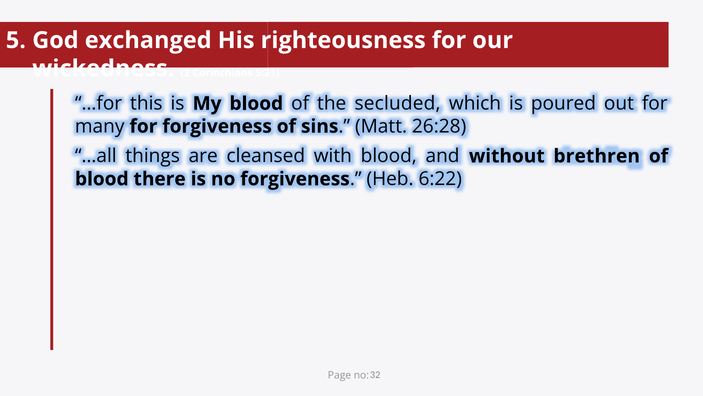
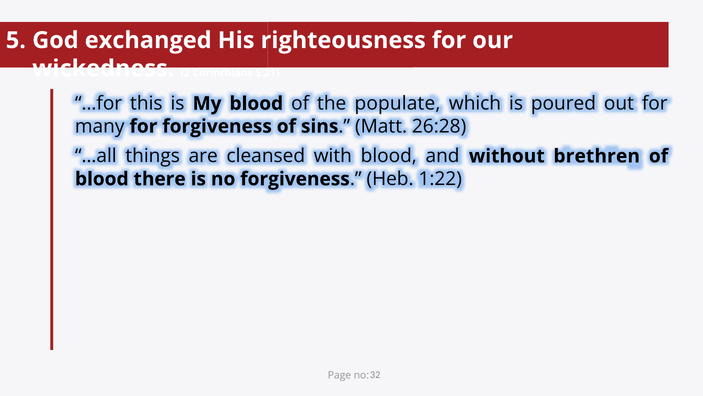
secluded: secluded -> populate (398, 104)
6:22: 6:22 -> 1:22 (440, 179)
